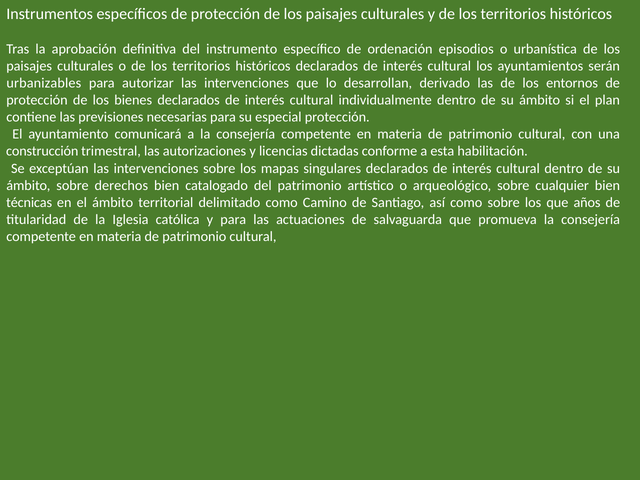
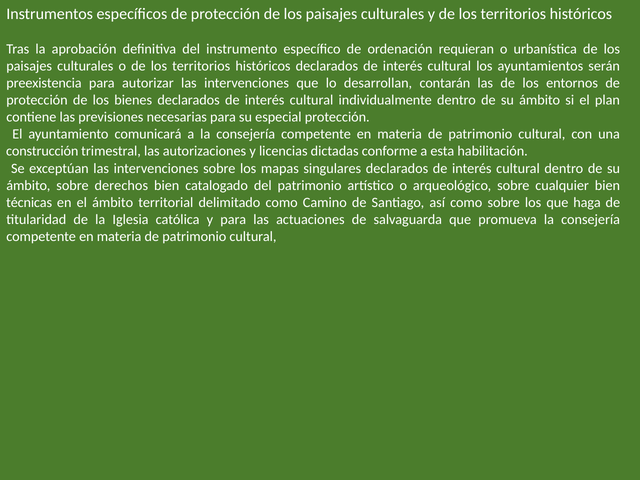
episodios: episodios -> requieran (466, 49)
urbanizables: urbanizables -> preexistencia (44, 83)
derivado: derivado -> contarán (445, 83)
años: años -> haga (587, 202)
